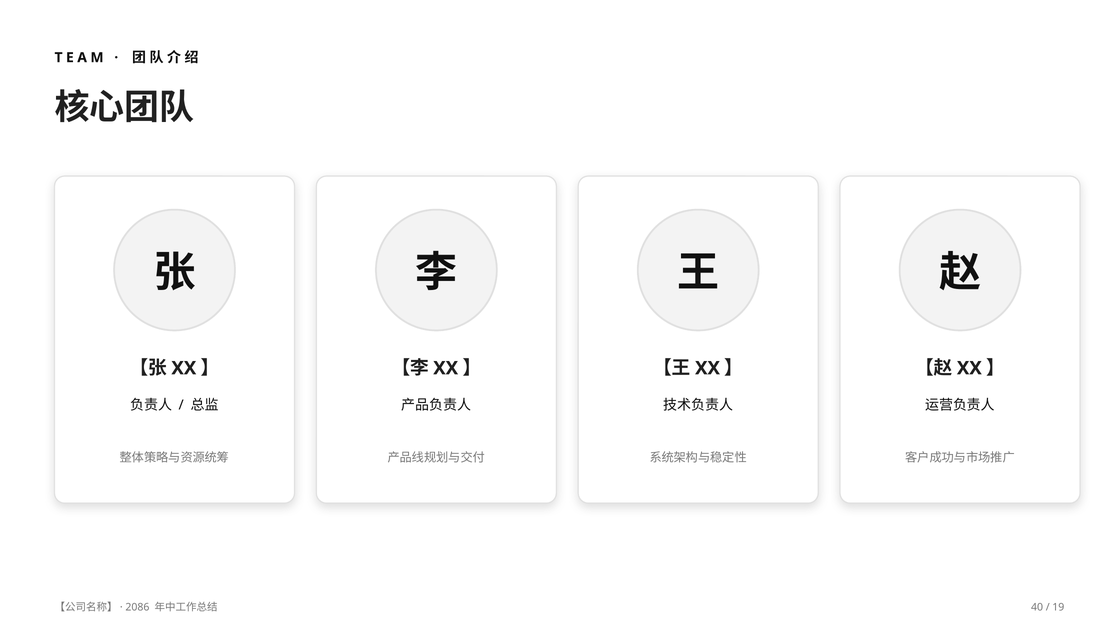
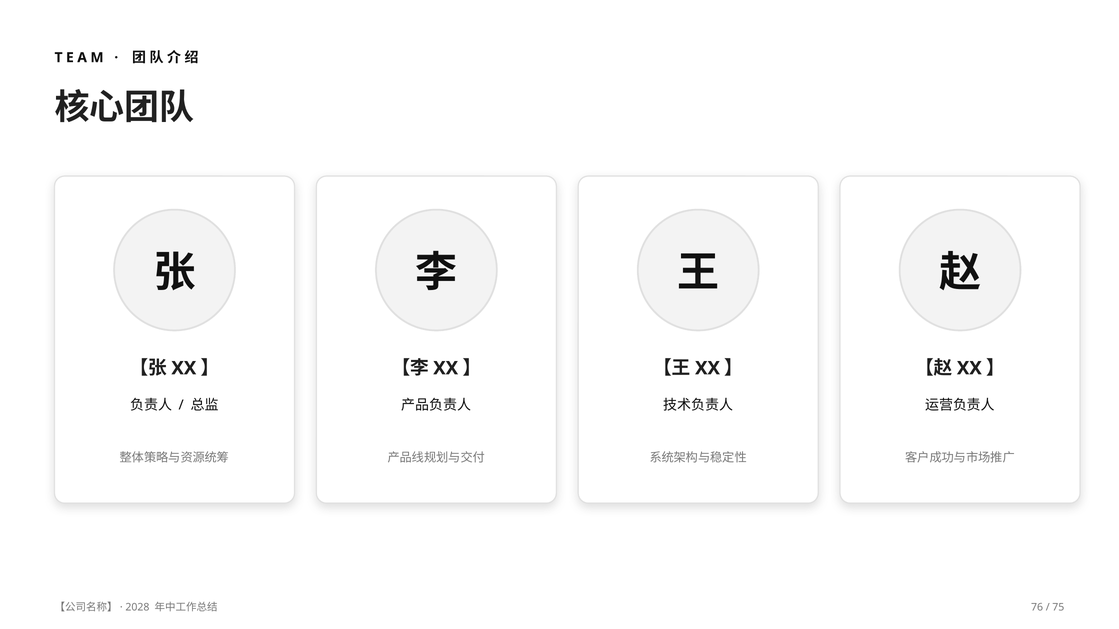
2086: 2086 -> 2028 (137, 607)
40: 40 -> 76 (1037, 607)
19: 19 -> 75 (1058, 607)
